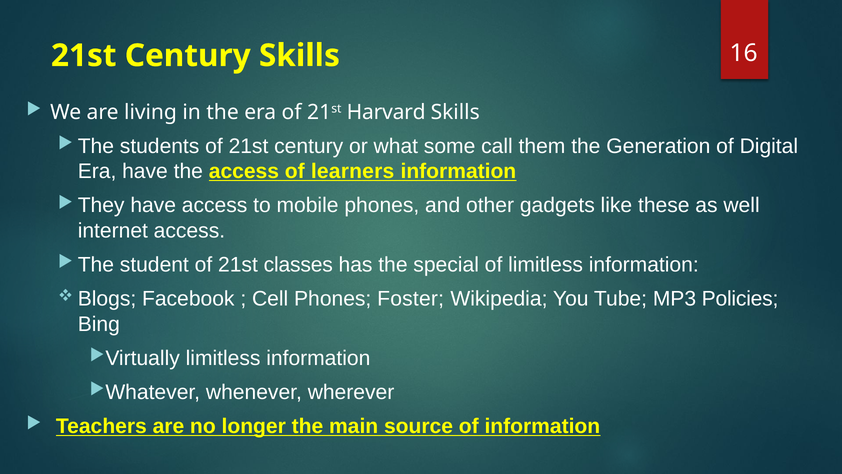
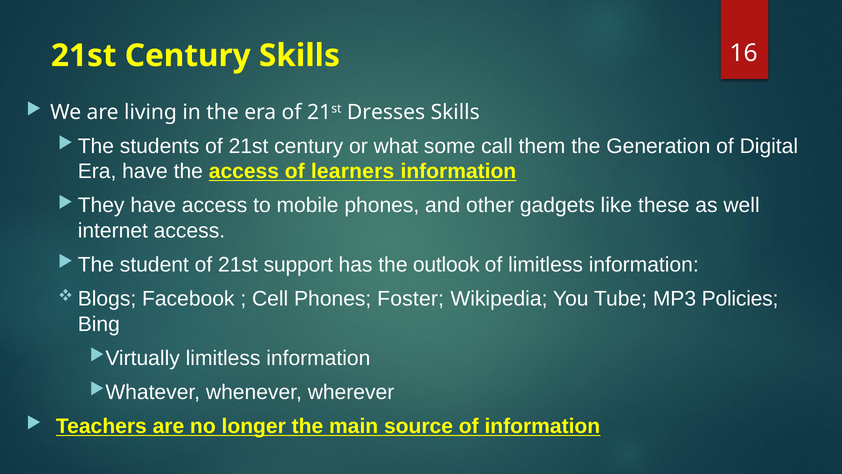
Harvard: Harvard -> Dresses (386, 112)
classes: classes -> support (298, 265)
special: special -> outlook (446, 265)
